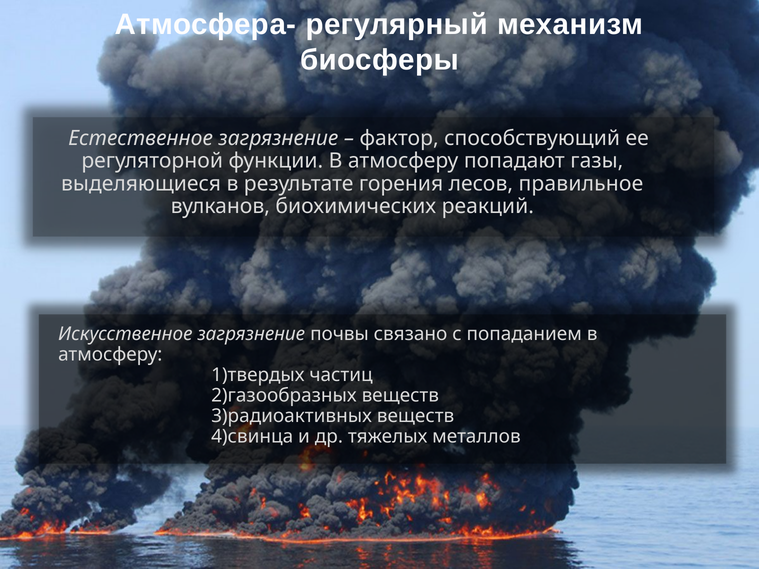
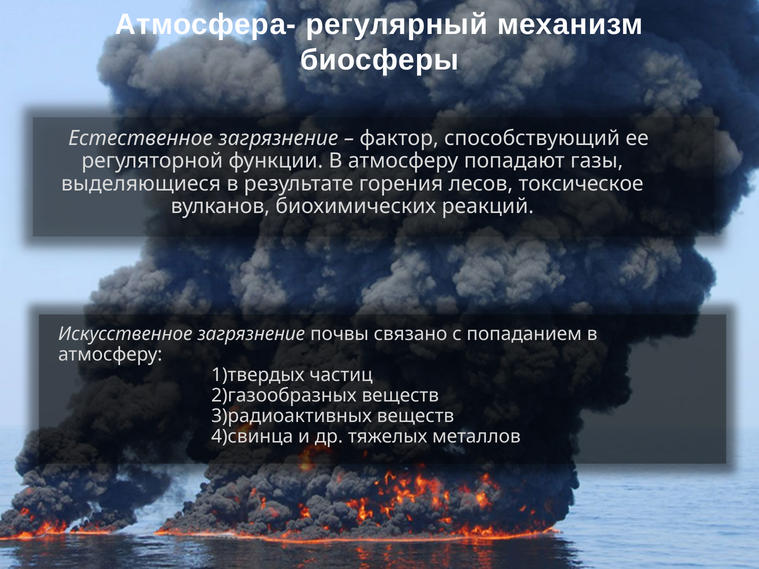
правильное: правильное -> токсическое (581, 184)
